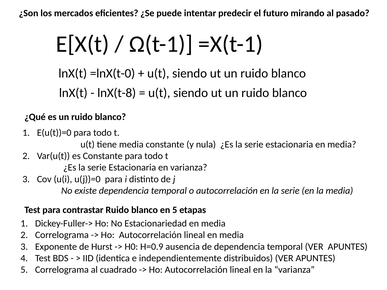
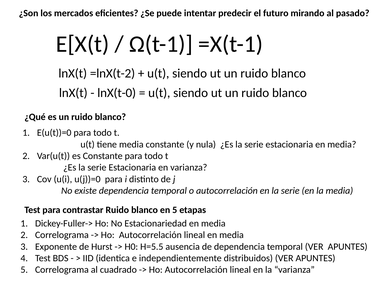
=lnX(t-0: =lnX(t-0 -> =lnX(t-2 (112, 73)
lnX(t-8: lnX(t-8 -> lnX(t-0 (117, 93)
H=0.9: H=0.9 -> H=5.5 (152, 247)
